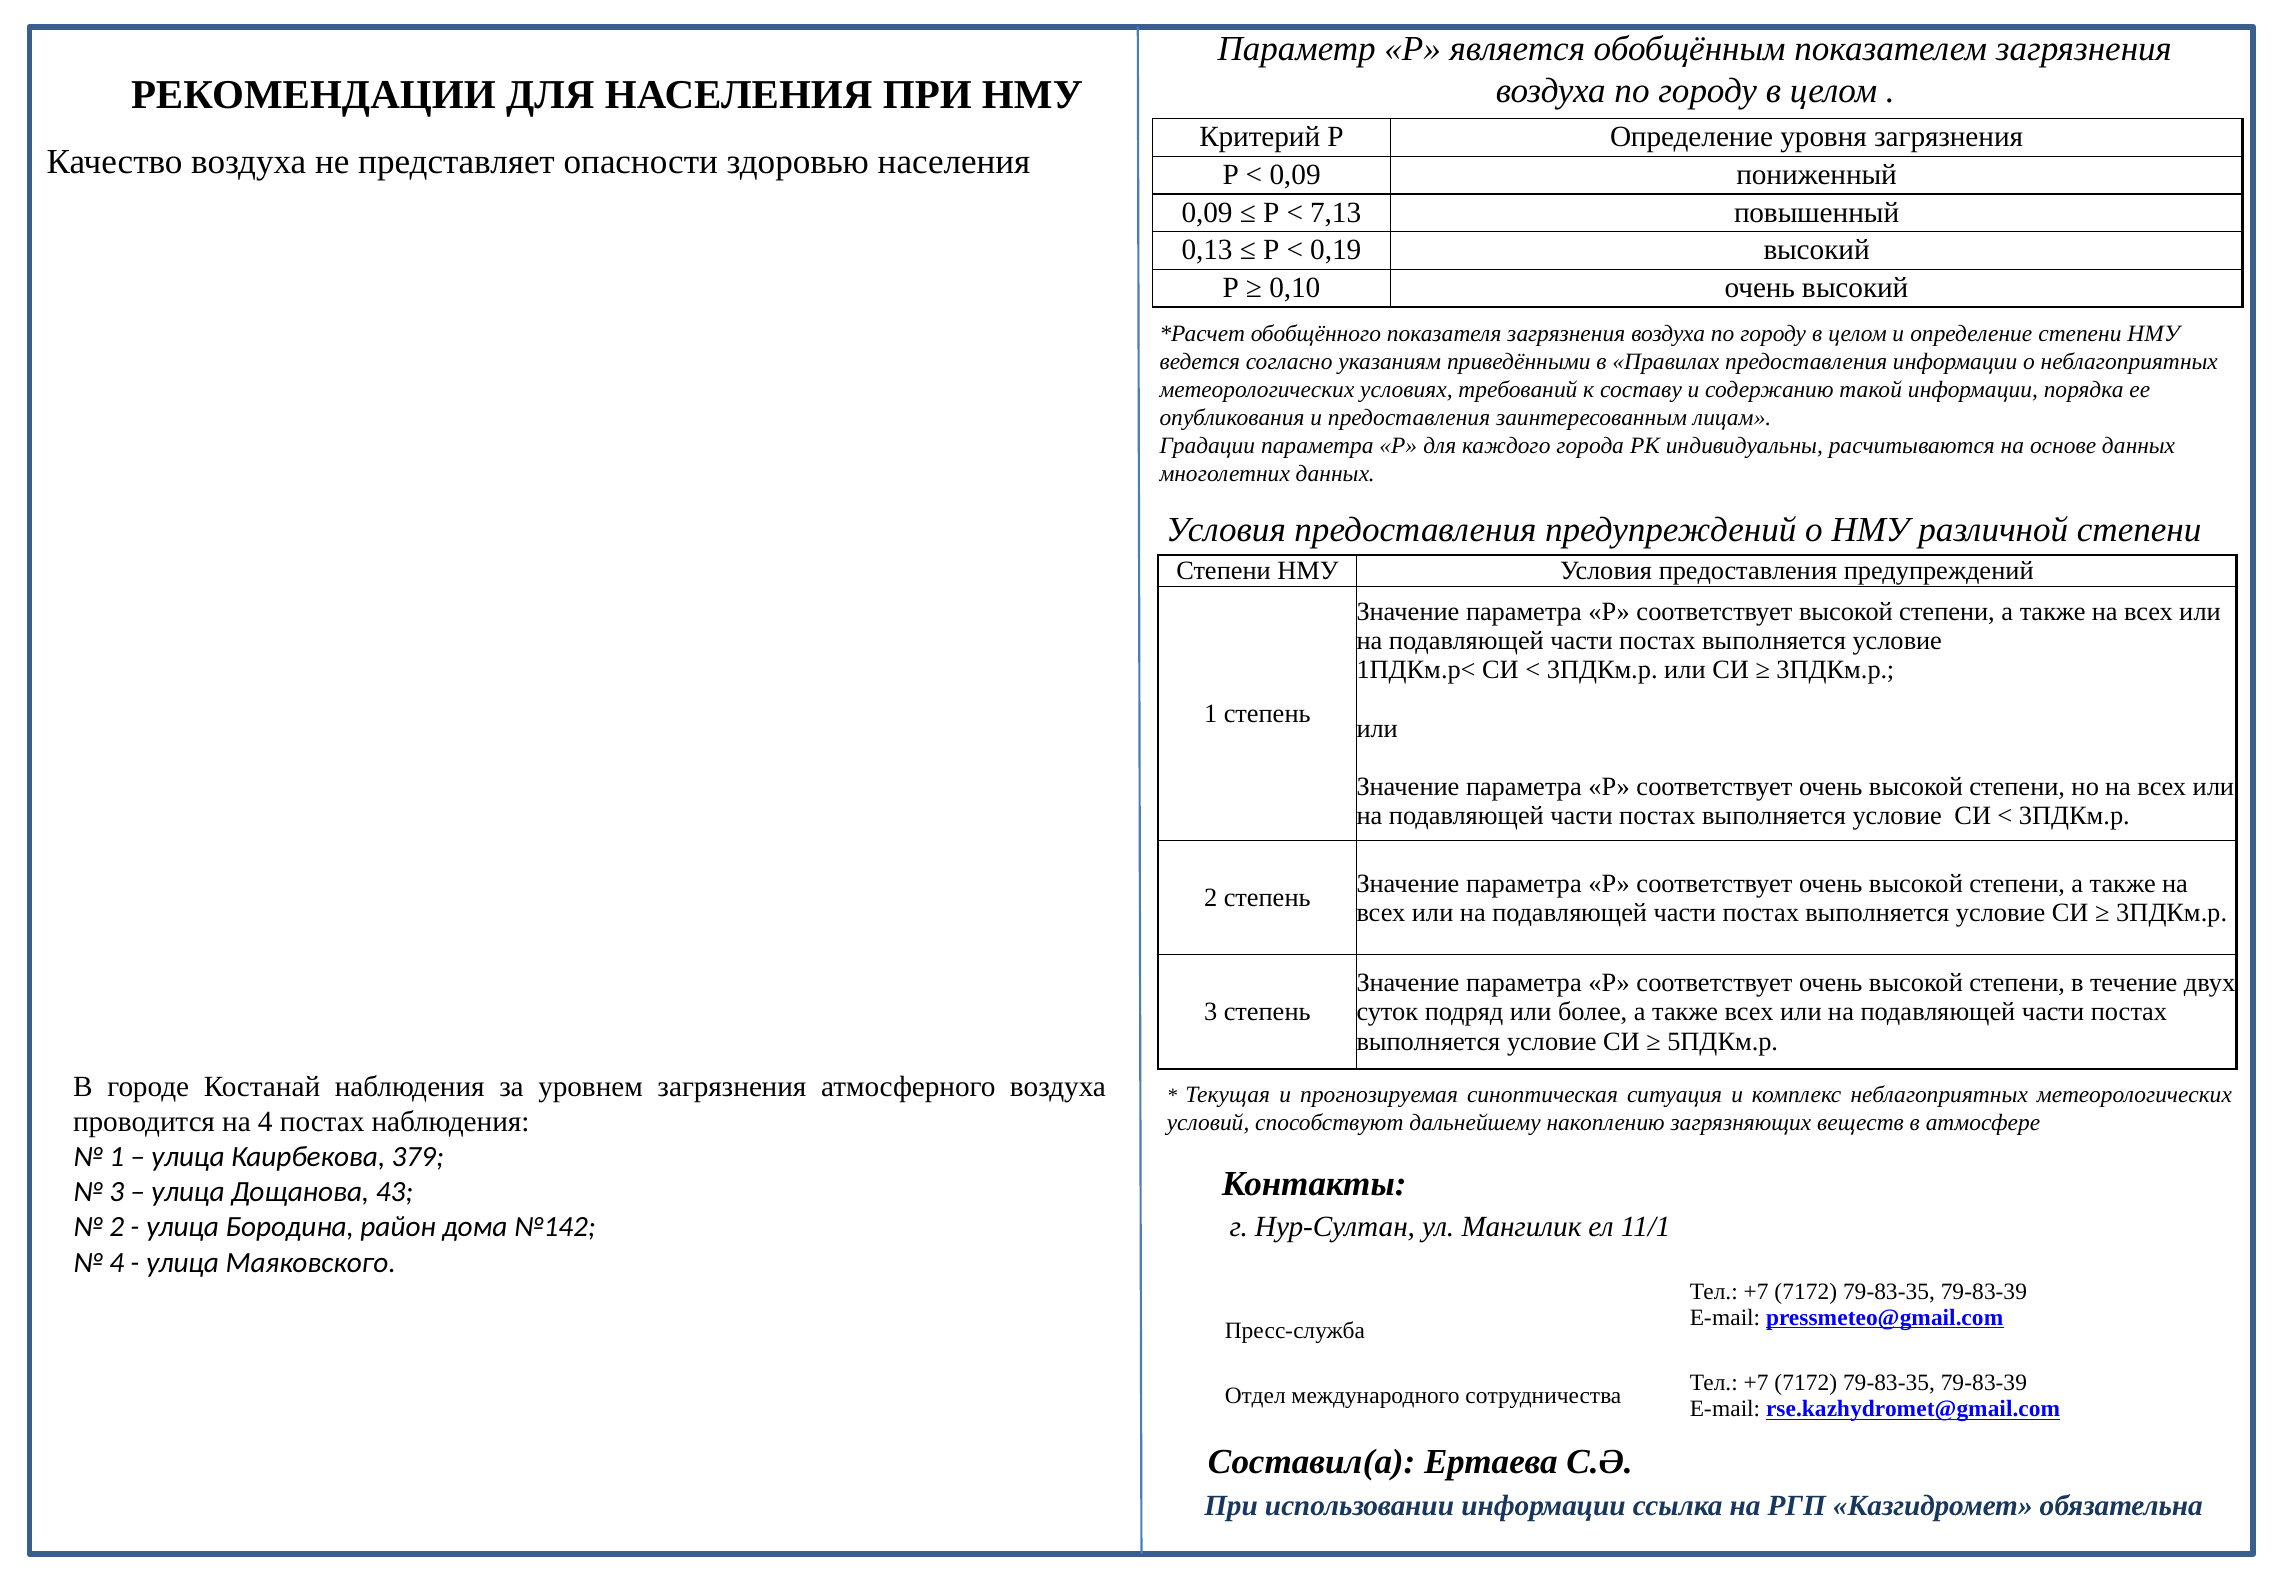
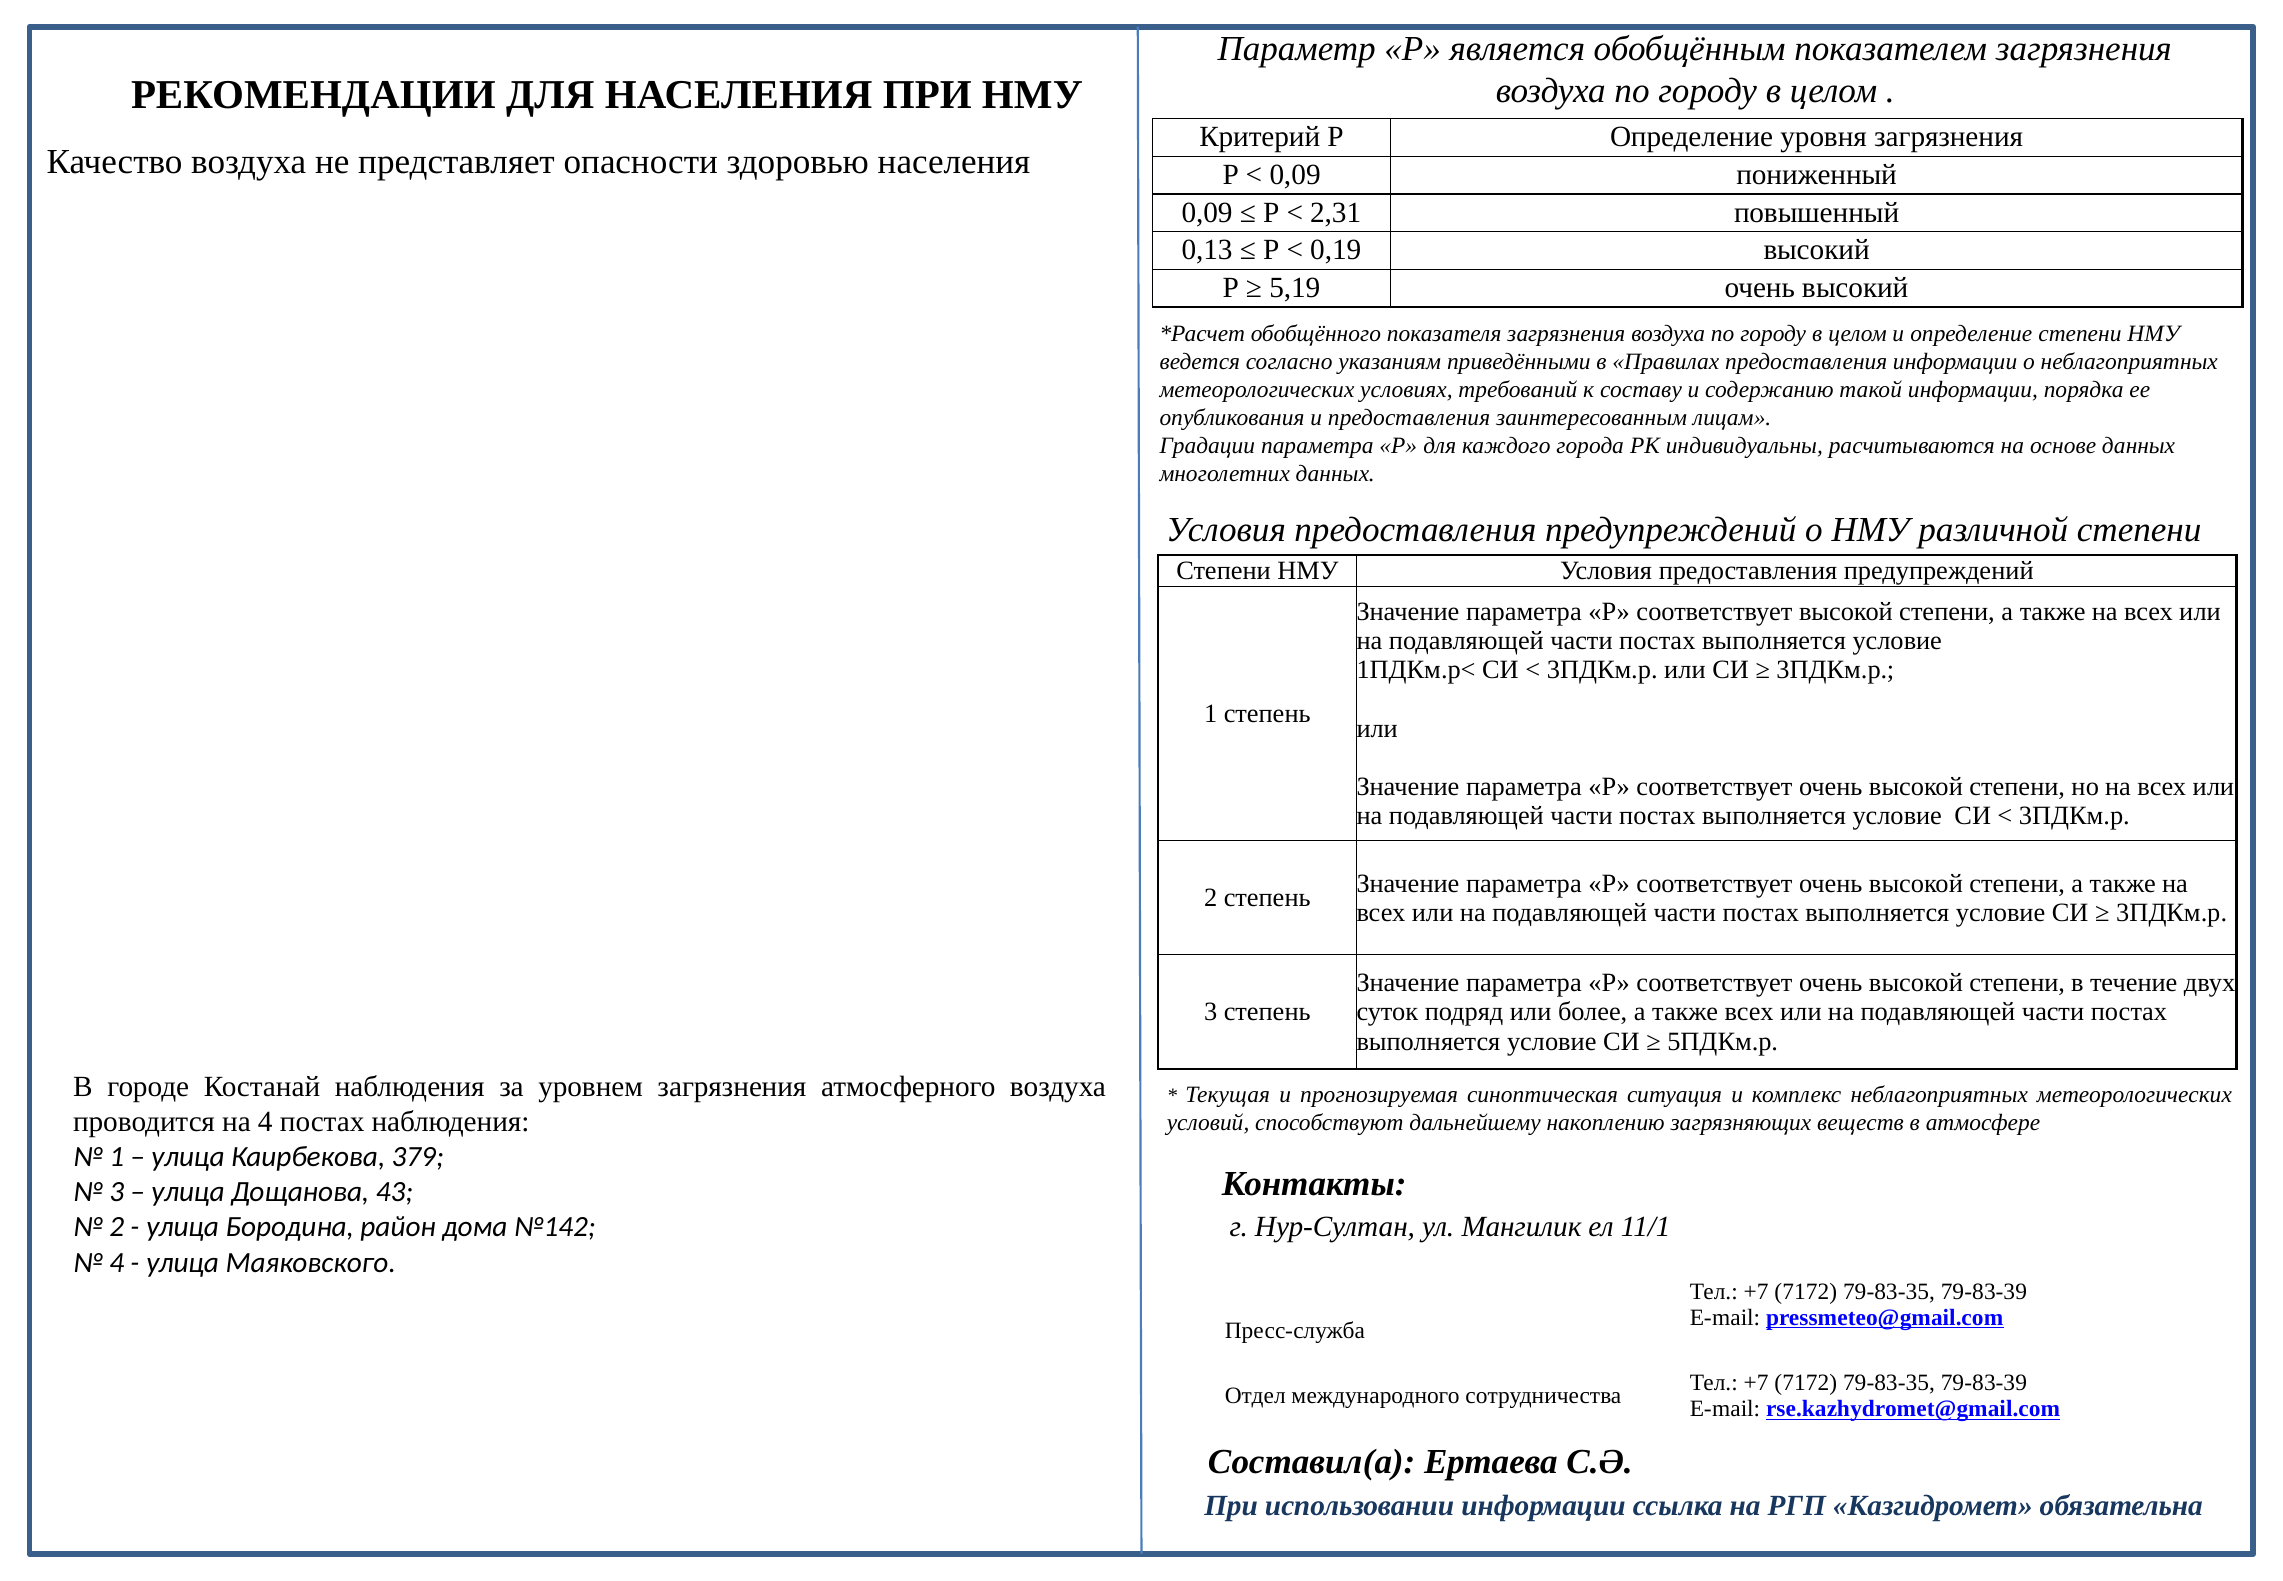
7,13: 7,13 -> 2,31 (1336, 212)
0,10: 0,10 -> 5,19 (1295, 288)
